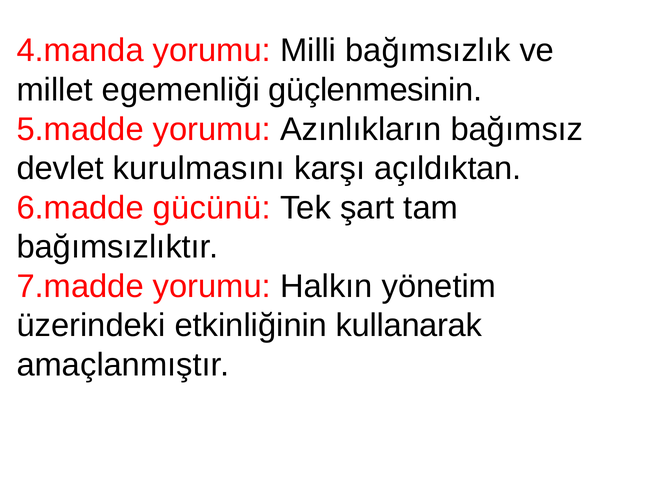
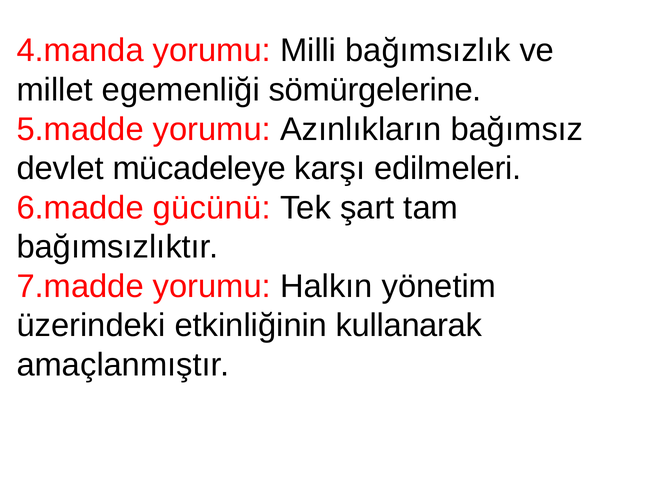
güçlenmesinin: güçlenmesinin -> sömürgelerine (375, 90)
kurulmasını: kurulmasını -> mücadeleye (199, 168)
açıldıktan: açıldıktan -> edilmeleri (448, 168)
